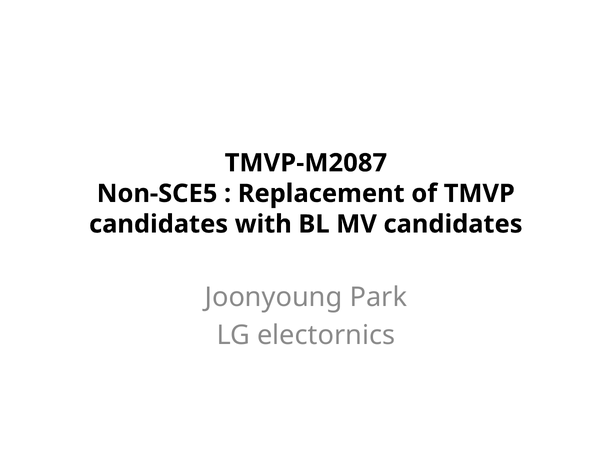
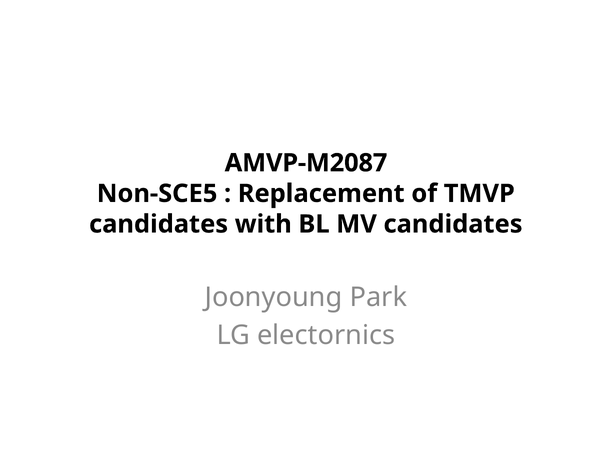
TMVP-M2087: TMVP-M2087 -> AMVP-M2087 (306, 163)
